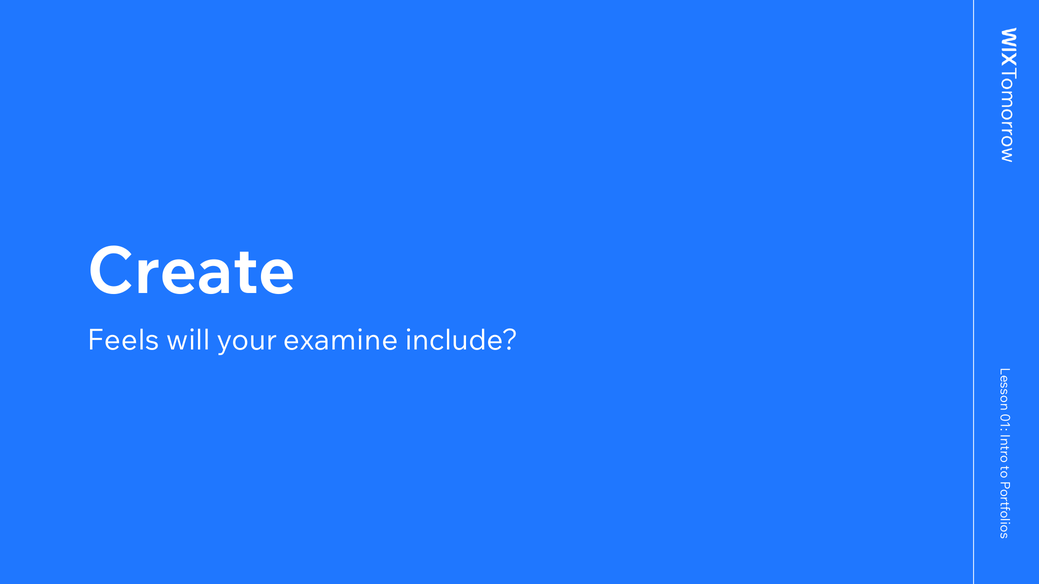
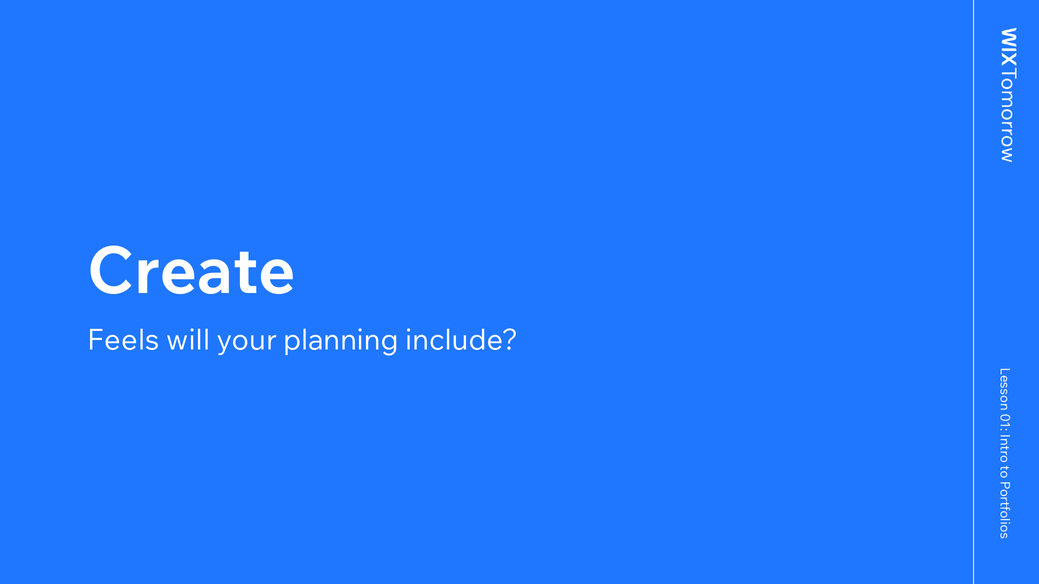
examine: examine -> planning (341, 340)
